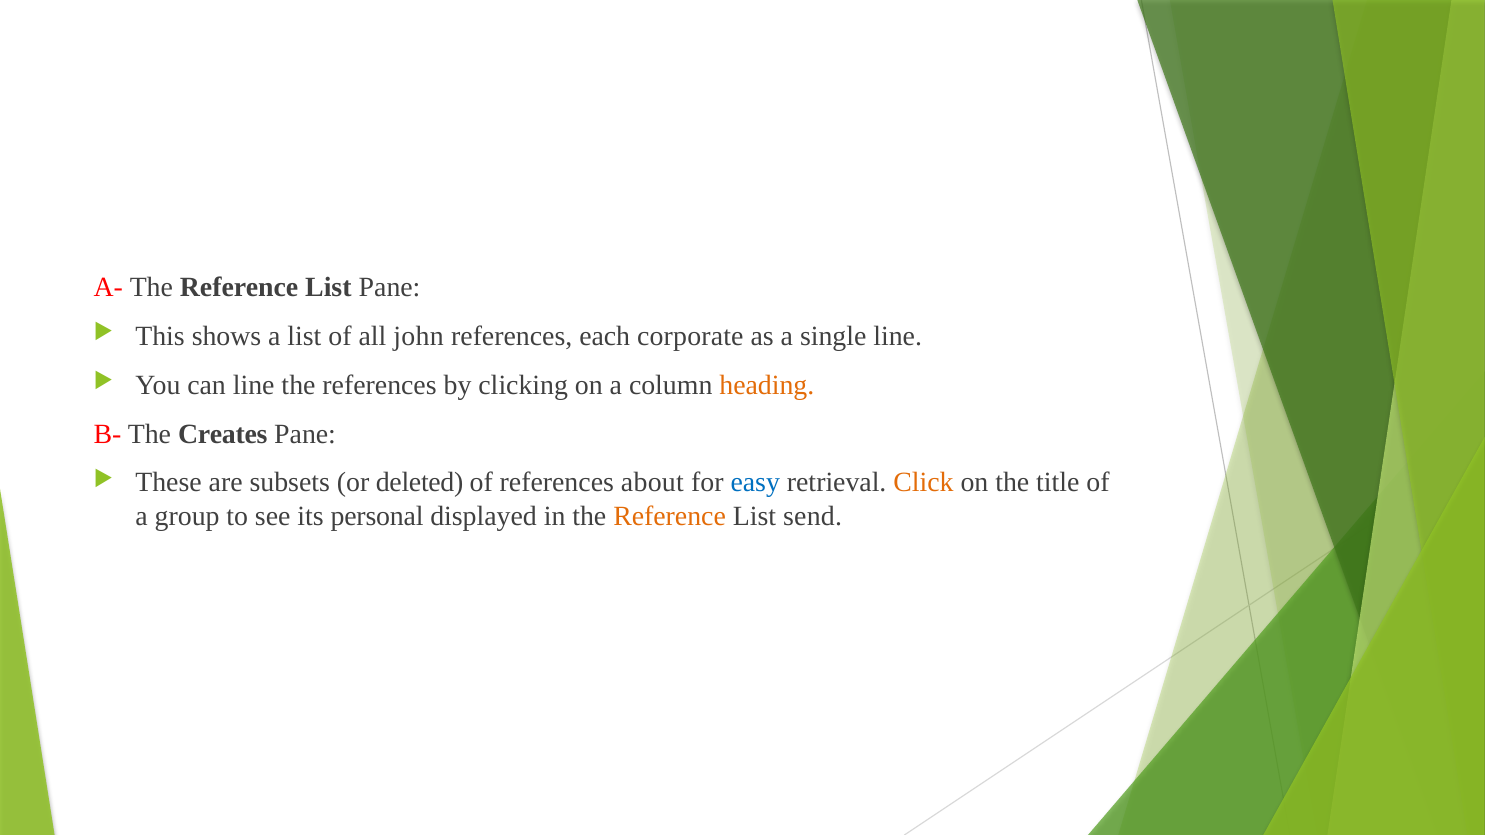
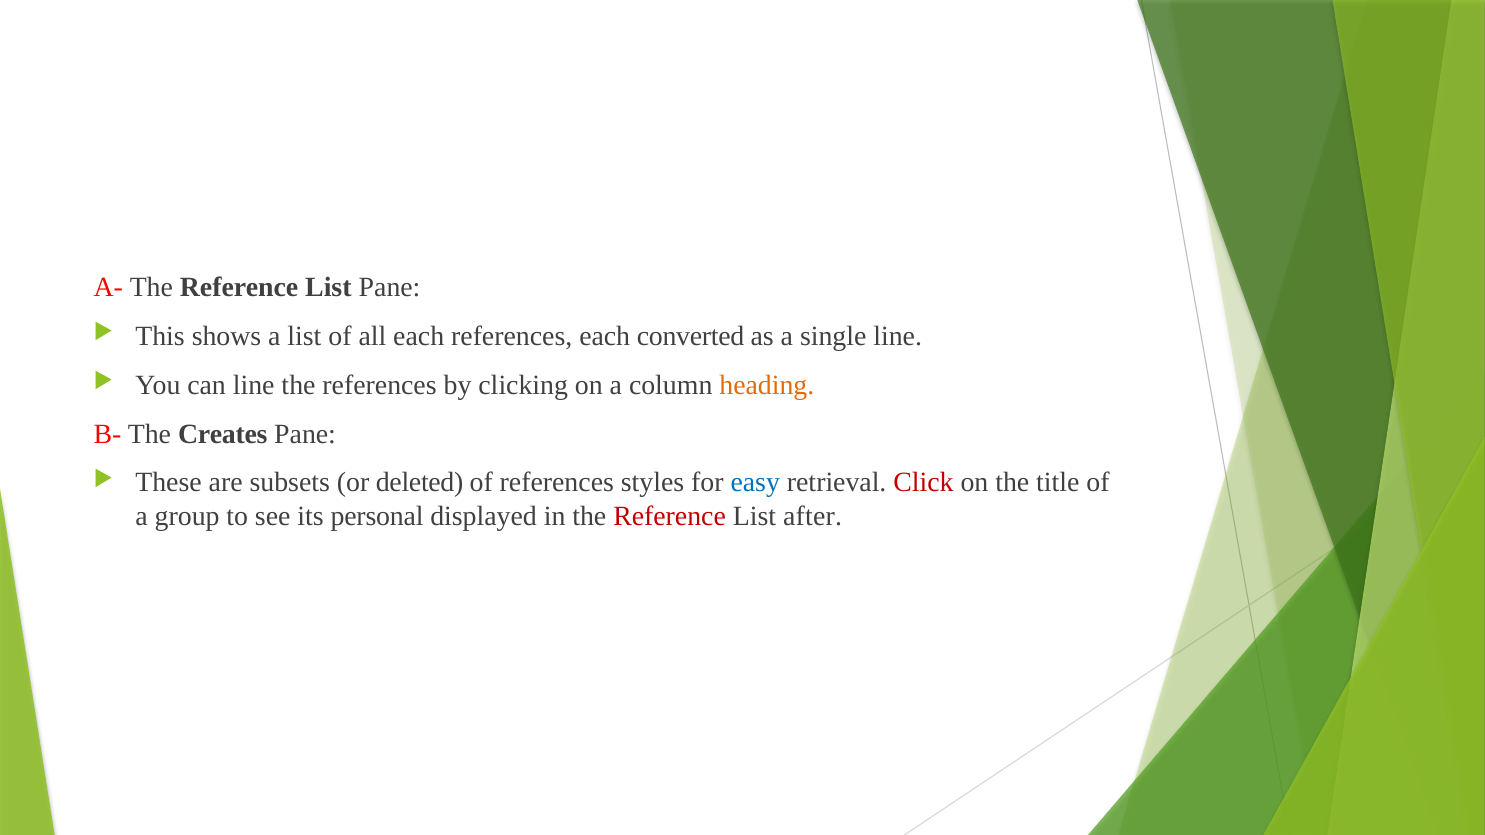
all john: john -> each (419, 336)
corporate: corporate -> converted (691, 336)
about: about -> styles (653, 483)
Click colour: orange -> red (923, 483)
Reference colour: orange -> red (670, 516)
send: send -> after (813, 516)
